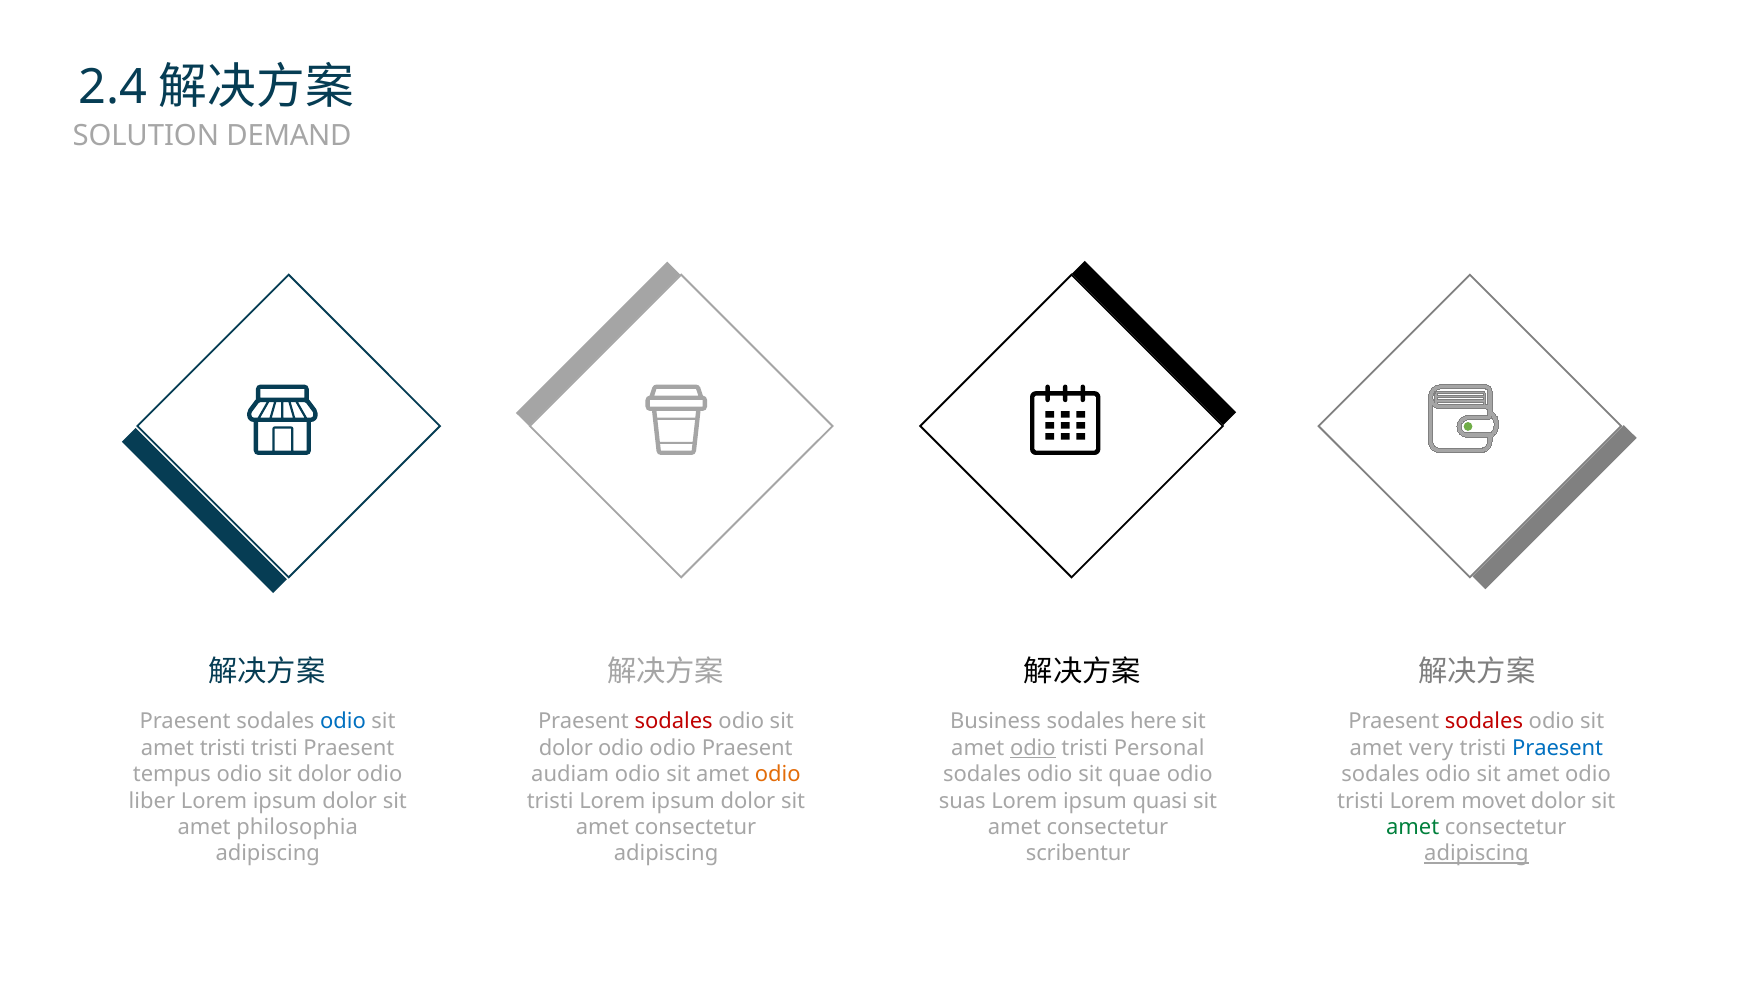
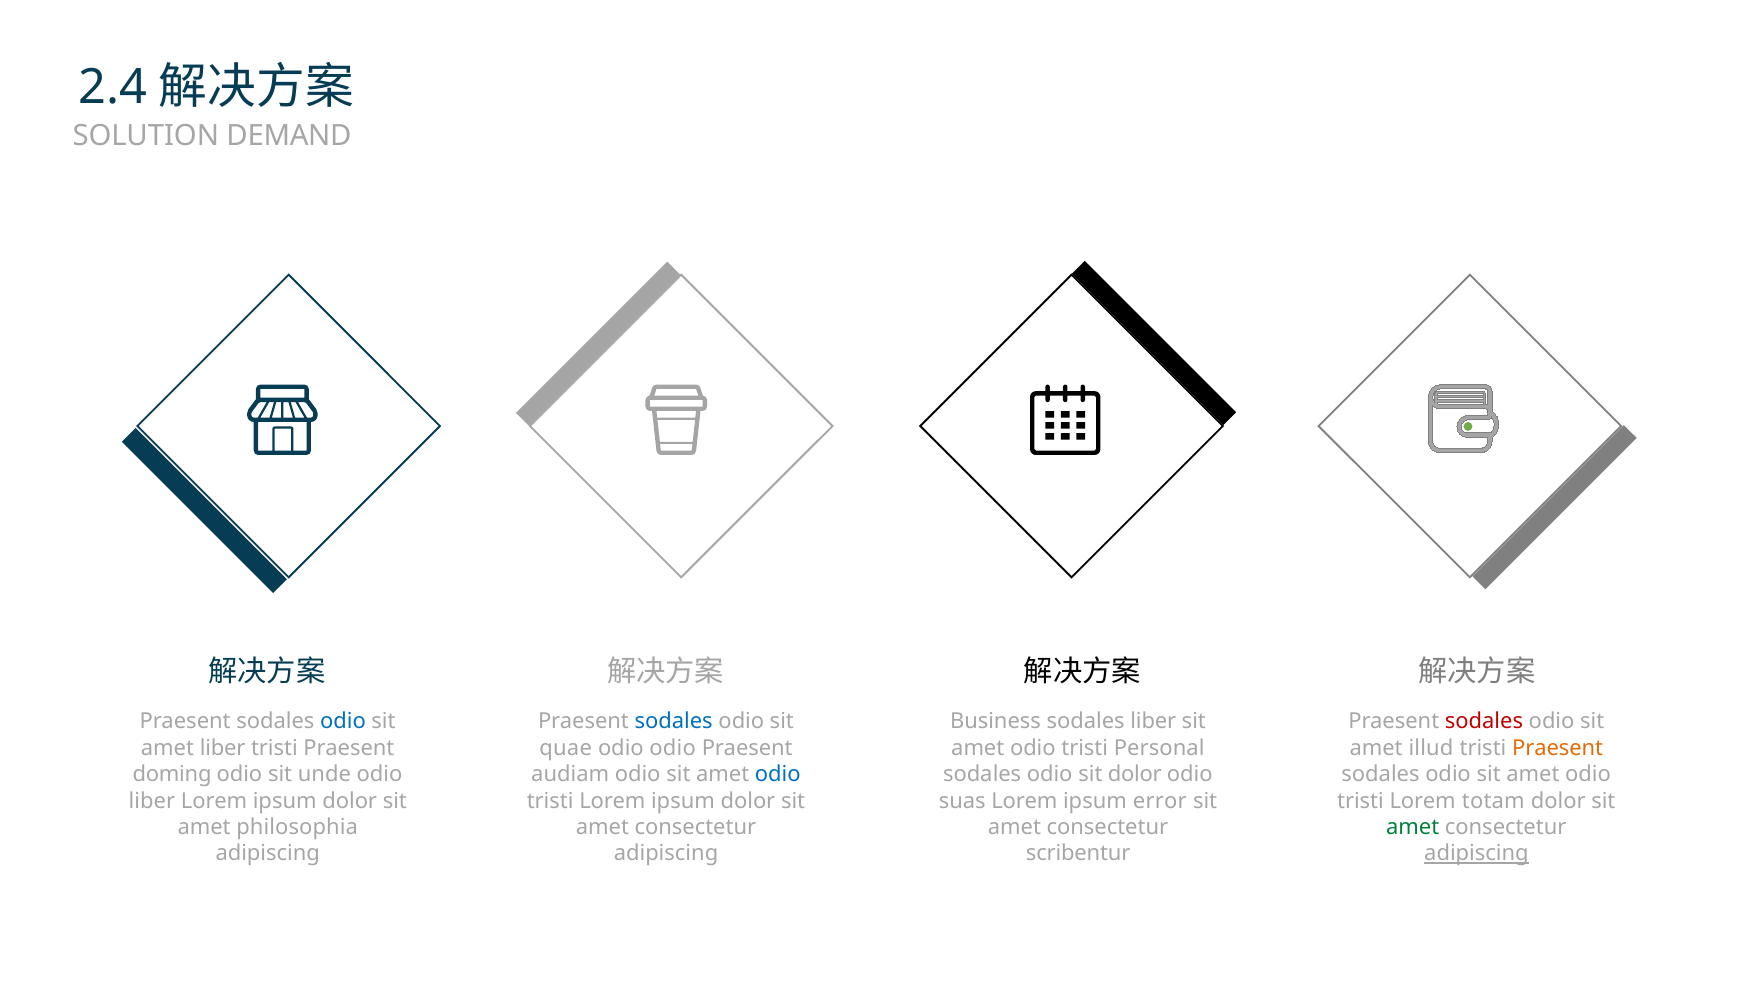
sodales colour: red -> blue (674, 722)
sodales here: here -> liber (1153, 722)
amet tristi: tristi -> liber (223, 748)
dolor: dolor -> quae (566, 748)
odio underline: present -> none (1033, 748)
very: very -> illud (1431, 748)
Praesent colour: blue -> orange (1558, 748)
tempus: tempus -> doming (172, 774)
dolor: dolor -> unde (324, 774)
odio colour: orange -> blue (778, 774)
sit quae: quae -> dolor (1135, 774)
quasi: quasi -> error (1160, 801)
movet: movet -> totam (1493, 801)
